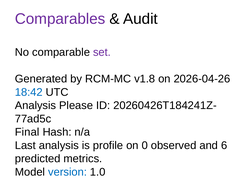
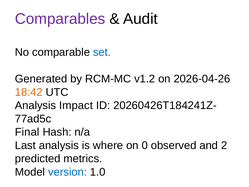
set colour: purple -> blue (102, 52)
v1.8: v1.8 -> v1.2 (145, 79)
18:42 colour: blue -> orange (29, 92)
Please: Please -> Impact (76, 105)
profile: profile -> where (108, 145)
6: 6 -> 2 (224, 145)
